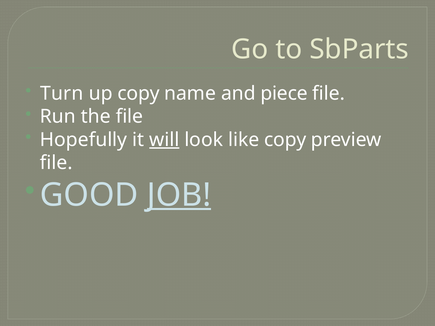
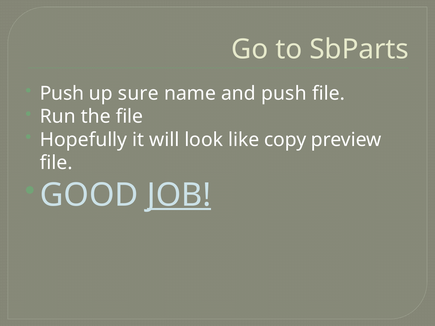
Turn: Turn -> Push (62, 93)
up copy: copy -> sure (138, 93)
and piece: piece -> push (284, 93)
will underline: present -> none (164, 140)
